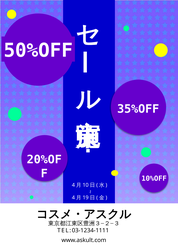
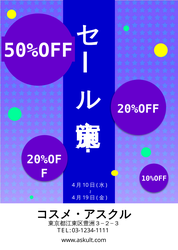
35%OFF: 35%OFF -> 20%OFF (138, 109)
